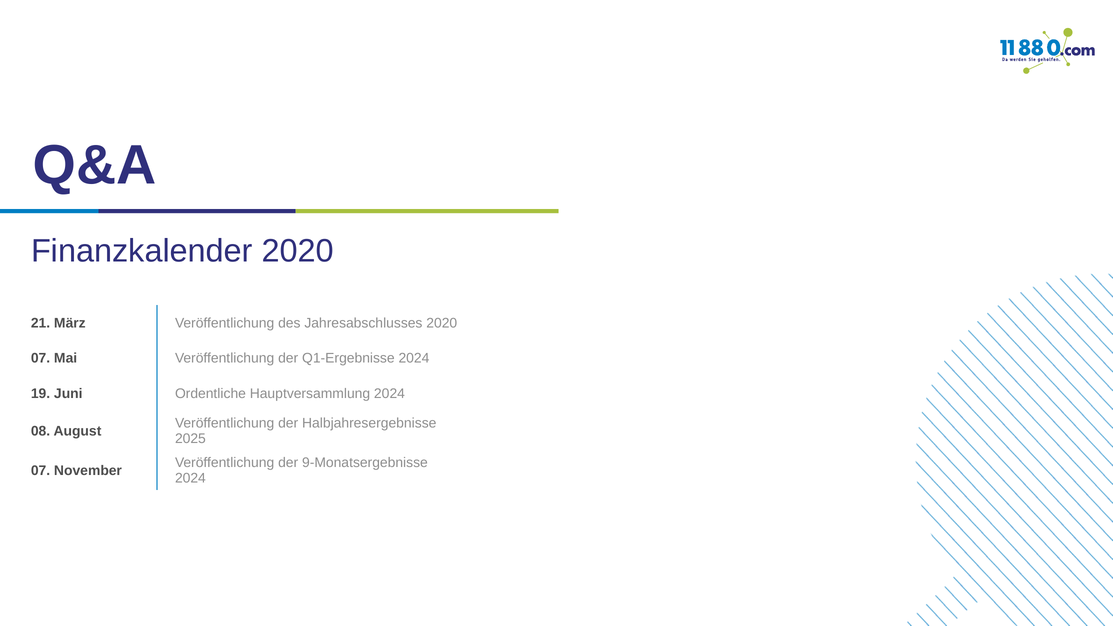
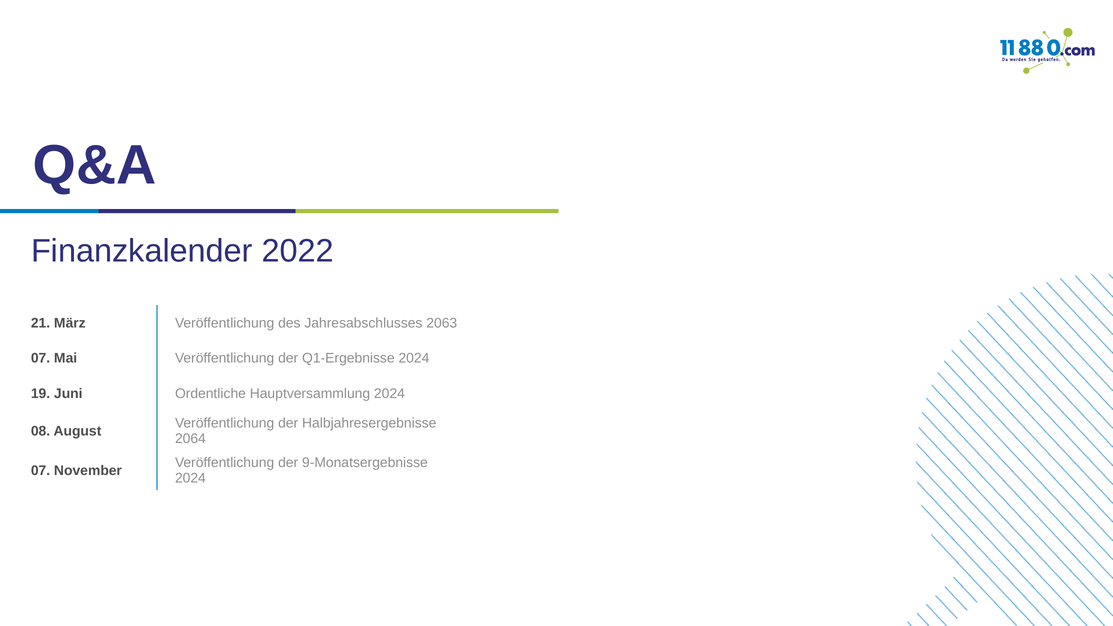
Finanzkalender 2020: 2020 -> 2022 (298, 251)
Jahresabschlusses 2020: 2020 -> 2063 (442, 323)
2025: 2025 -> 2064 (190, 439)
